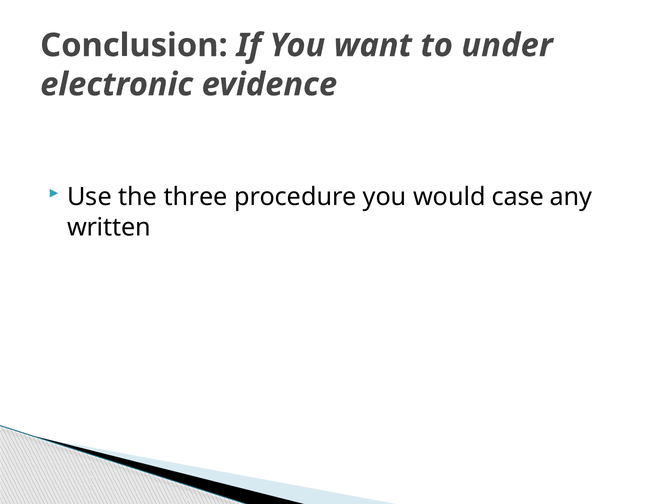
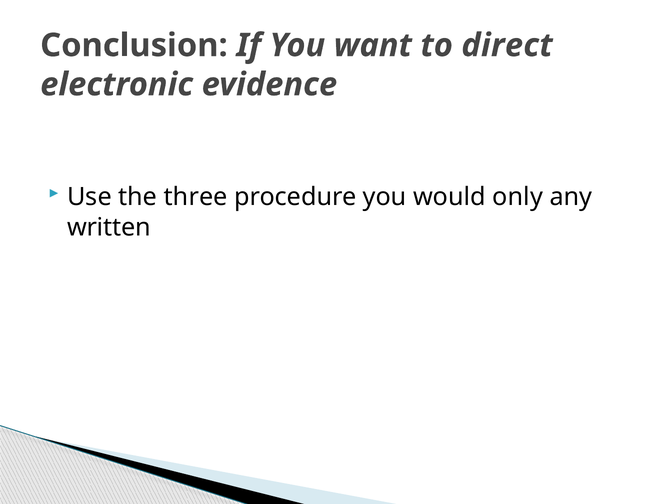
under: under -> direct (507, 45)
case: case -> only (518, 197)
